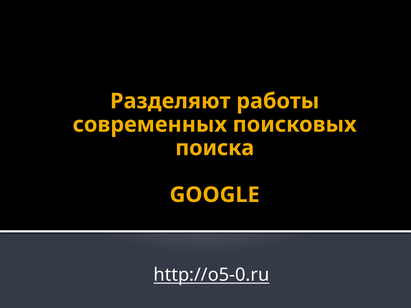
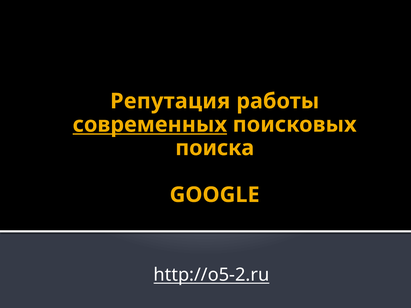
Разделяют: Разделяют -> Репутация (170, 101)
современных underline: none -> present (150, 125)
http://o5-0.ru: http://o5-0.ru -> http://o5-2.ru (211, 275)
